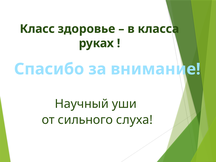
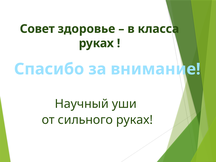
Класс: Класс -> Совет (37, 29)
сильного слуха: слуха -> руках (134, 120)
